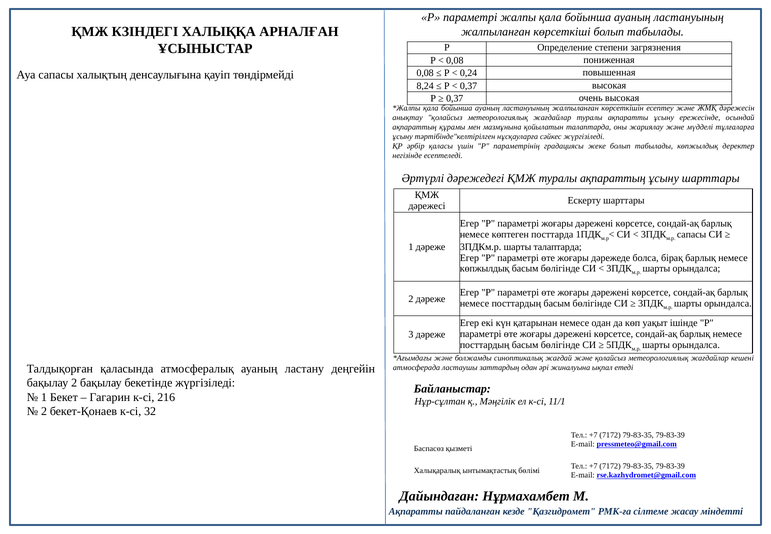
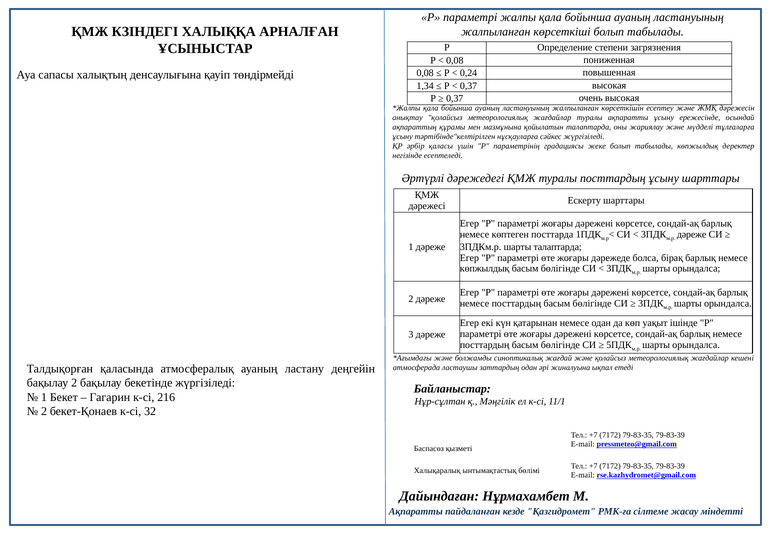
8,24: 8,24 -> 1,34 (425, 86)
туралы ақпараттың: ақпараттың -> посттардың (613, 178)
сапасы: сапасы -> дәреже (692, 234)
